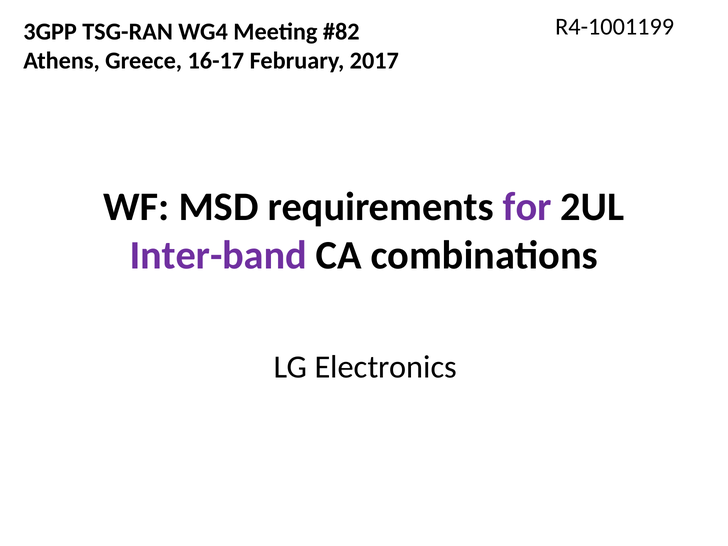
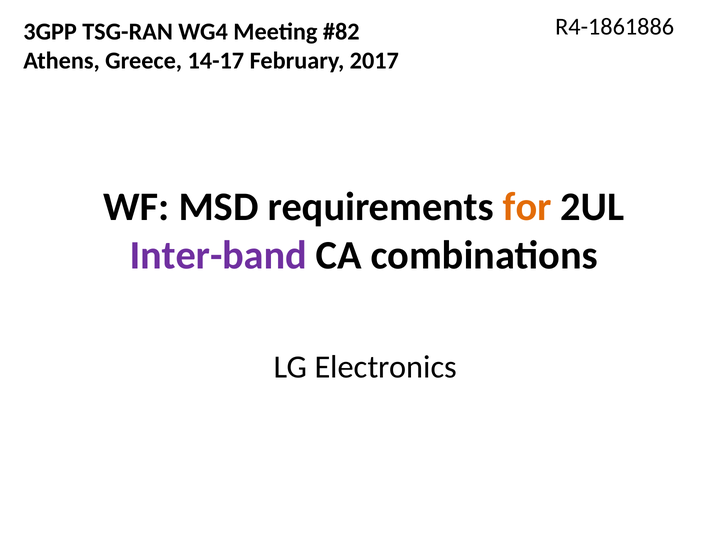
R4-1001199: R4-1001199 -> R4-1861886 (615, 27)
16-17: 16-17 -> 14-17 (216, 61)
for colour: purple -> orange (527, 207)
